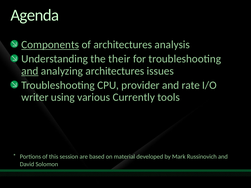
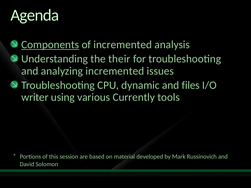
of architectures: architectures -> incremented (123, 45)
and underline: present -> none (30, 71)
analyzing architectures: architectures -> incremented (115, 71)
provider: provider -> dynamic (141, 85)
rate: rate -> files (191, 85)
